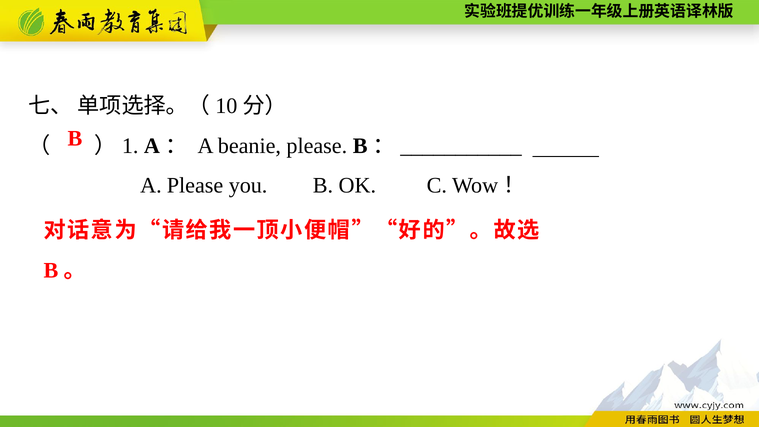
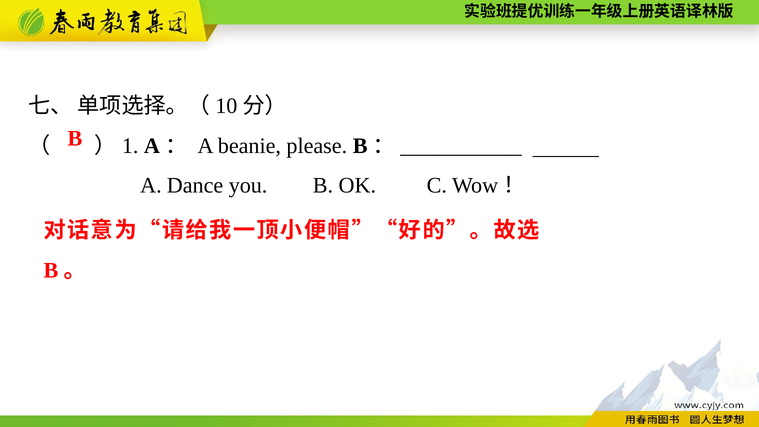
A Please: Please -> Dance (195, 186)
